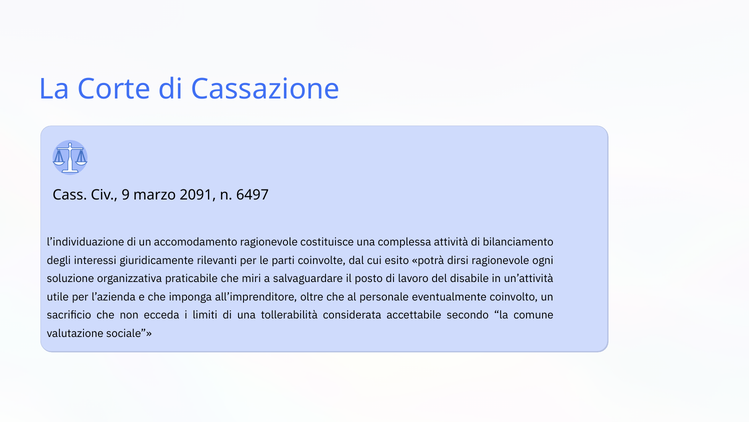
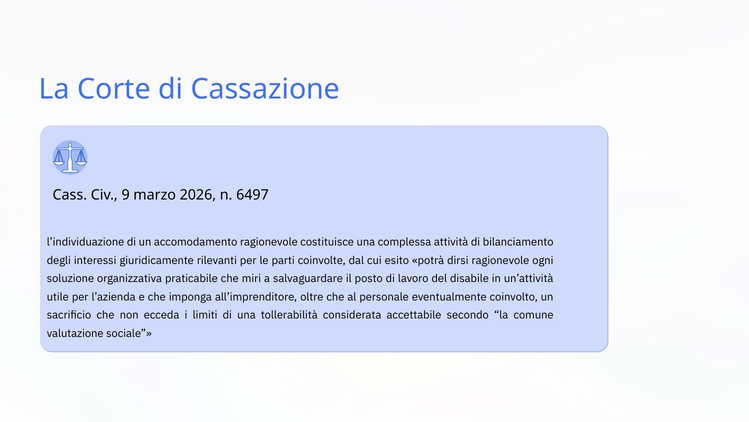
2091: 2091 -> 2026 (198, 195)
